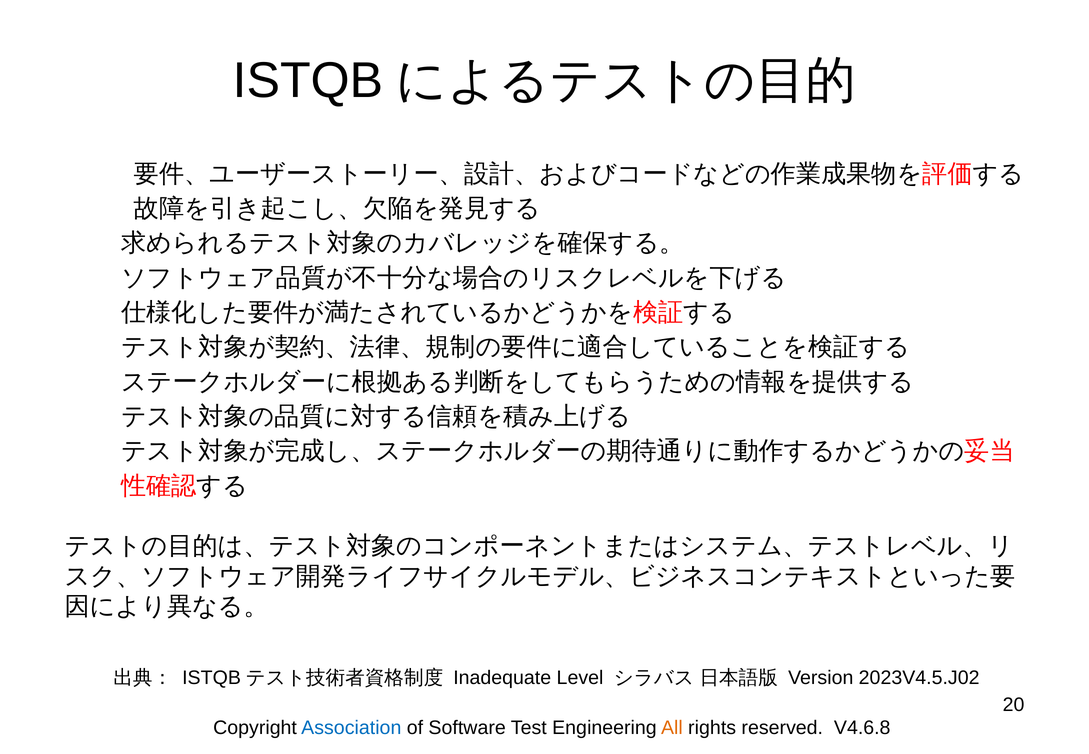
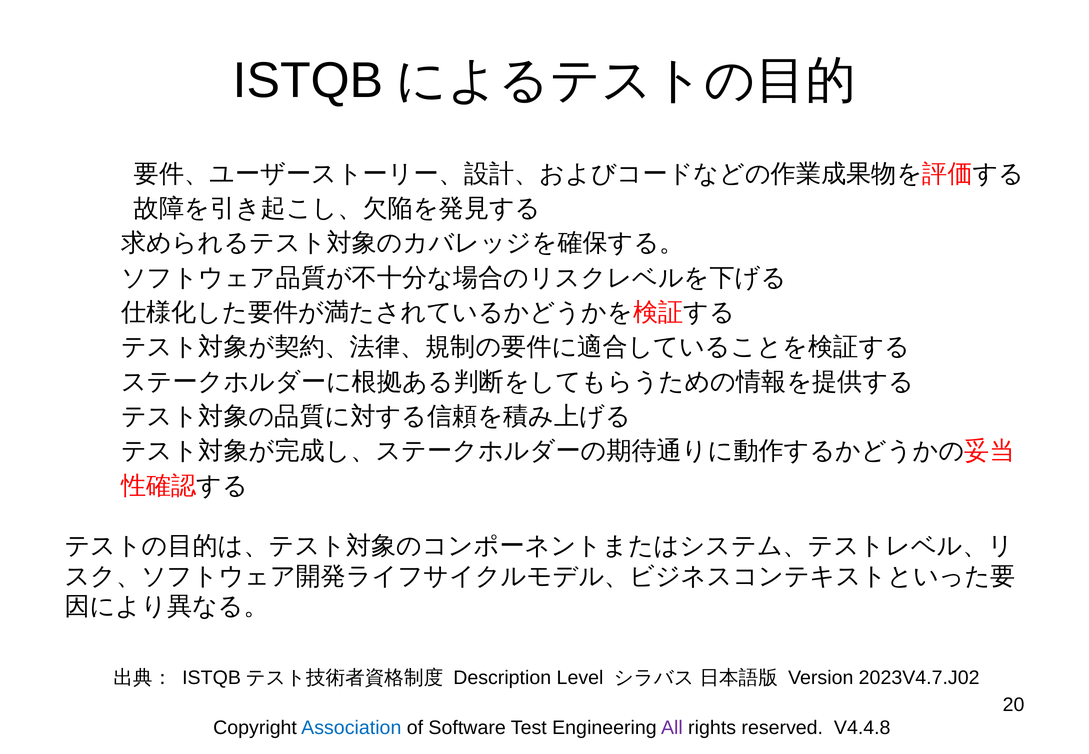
Inadequate: Inadequate -> Description (502, 678)
2023V4.5.J02: 2023V4.5.J02 -> 2023V4.7.J02 (919, 678)
All colour: orange -> purple (672, 728)
V4.6.8: V4.6.8 -> V4.4.8 (862, 728)
